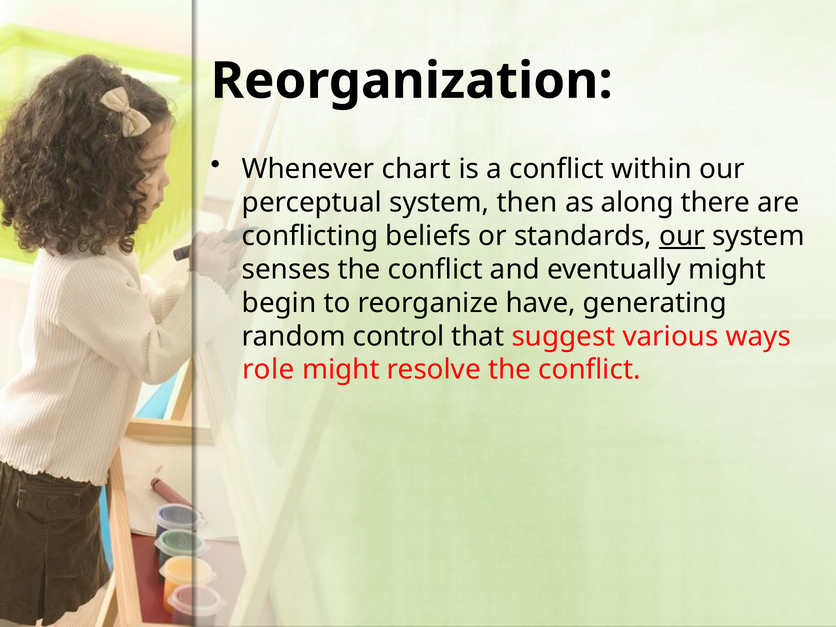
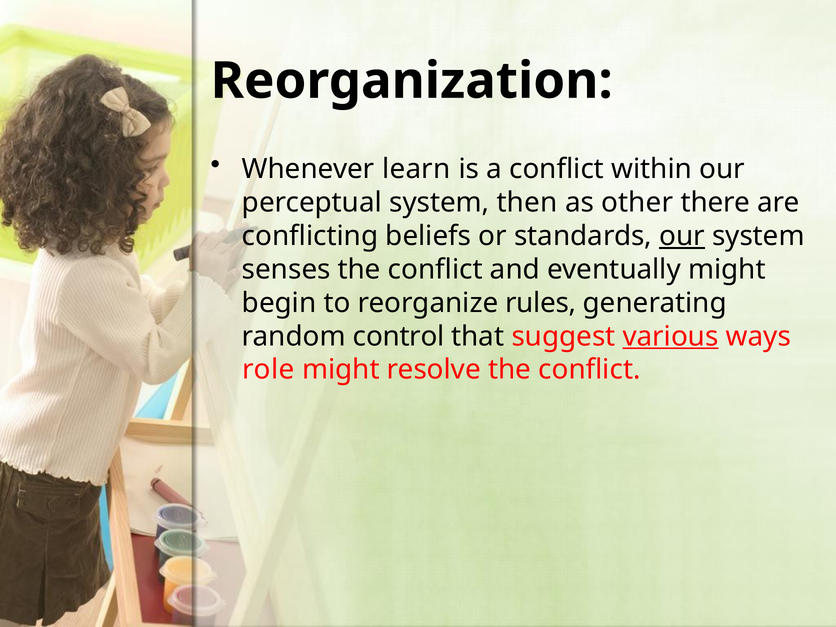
chart: chart -> learn (416, 169)
along: along -> other (637, 203)
have: have -> rules (541, 303)
various underline: none -> present (671, 336)
